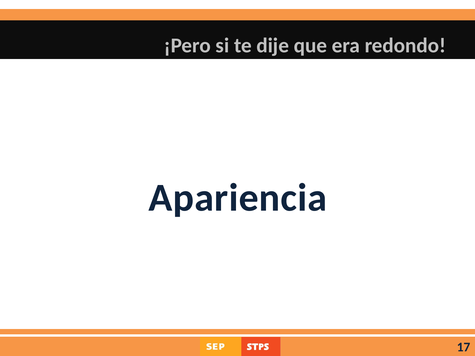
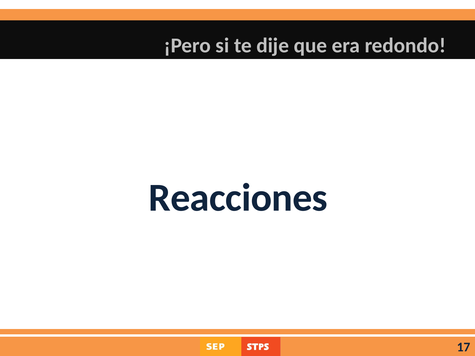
Apariencia: Apariencia -> Reacciones (238, 198)
